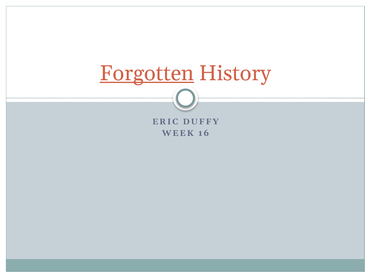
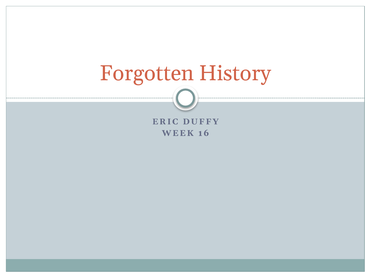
Forgotten underline: present -> none (147, 73)
